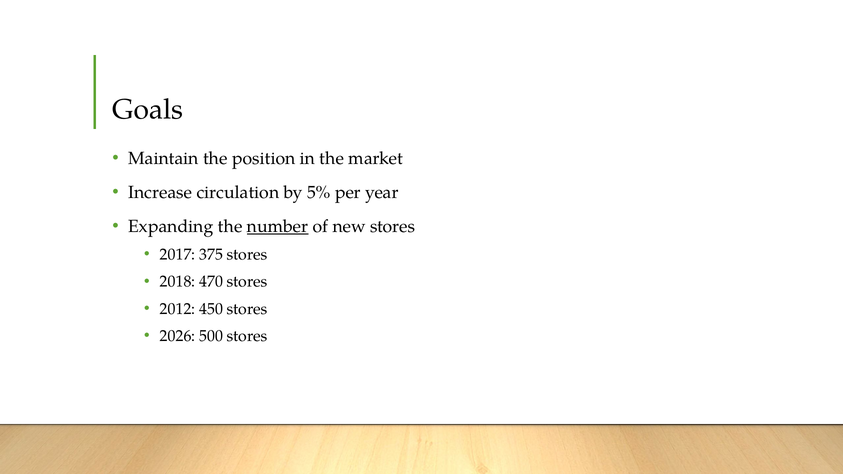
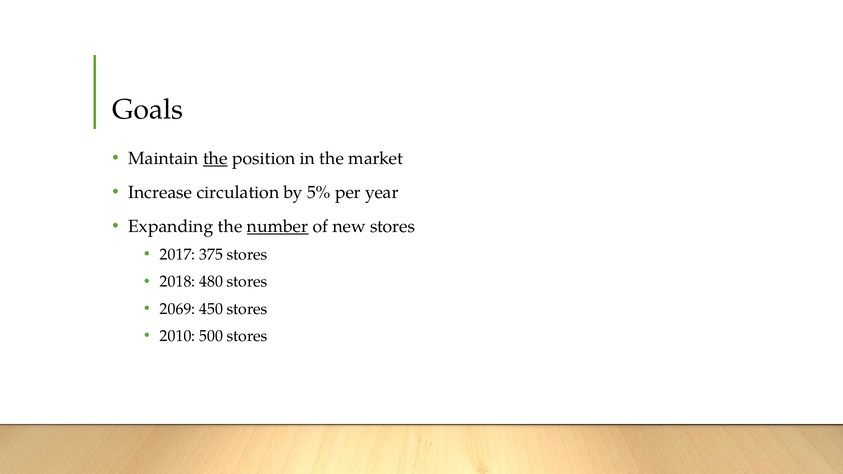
the underline: none -> present (215, 159)
470: 470 -> 480 (211, 282)
2012: 2012 -> 2069 (178, 309)
2026: 2026 -> 2010 (178, 336)
